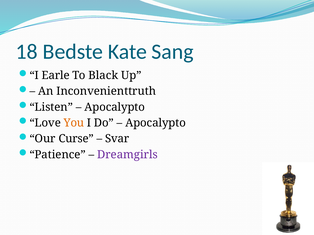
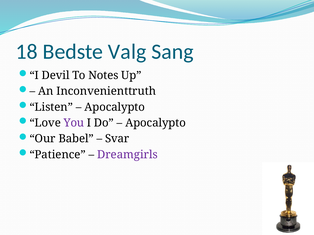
Kate: Kate -> Valg (127, 52)
Earle: Earle -> Devil (56, 76)
Black: Black -> Notes (103, 76)
You colour: orange -> purple (74, 123)
Curse: Curse -> Babel (76, 139)
